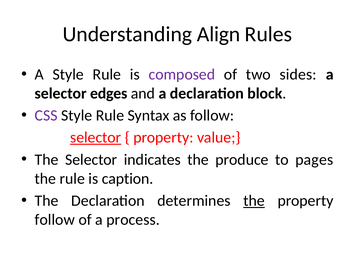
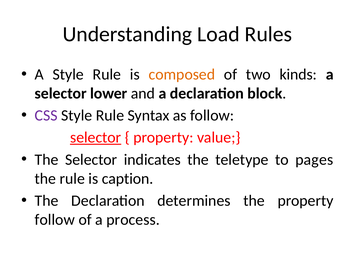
Align: Align -> Load (218, 34)
composed colour: purple -> orange (182, 74)
sides: sides -> kinds (298, 74)
edges: edges -> lower (109, 93)
produce: produce -> teletype (242, 160)
the underline: present -> none (254, 201)
